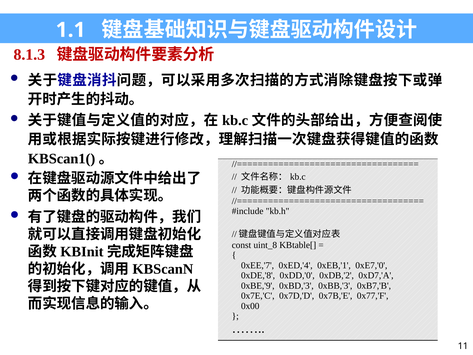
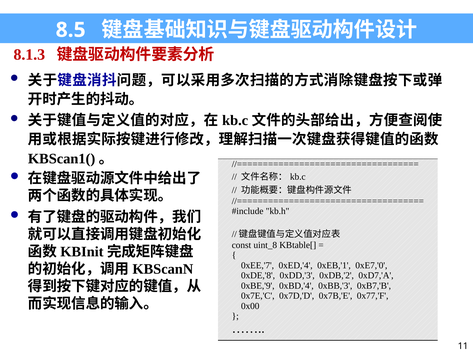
1.1: 1.1 -> 8.5 (71, 30)
0xDD,'0: 0xDD,'0 -> 0xDD,'3 (297, 275)
0xBD,'3: 0xBD,'3 -> 0xBD,'4 (296, 285)
